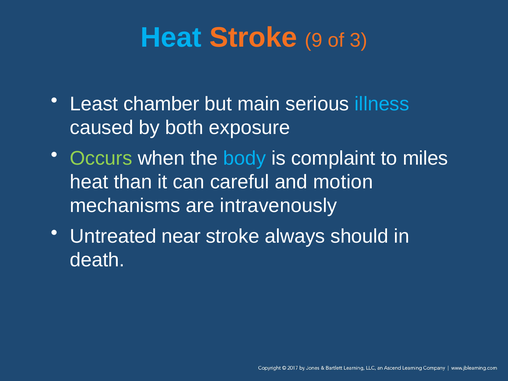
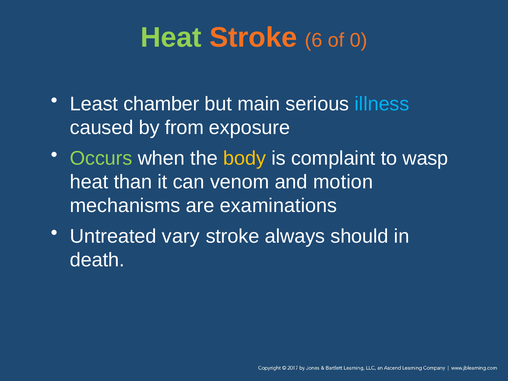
Heat colour: light blue -> light green (171, 37)
9: 9 -> 6 (314, 40)
3: 3 -> 0 (359, 40)
both: both -> from (184, 128)
body colour: light blue -> yellow (245, 158)
miles: miles -> wasp (425, 158)
careful: careful -> venom (240, 182)
intravenously: intravenously -> examinations (279, 206)
near: near -> vary (181, 236)
